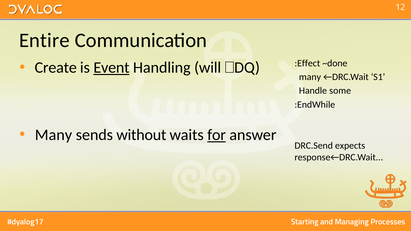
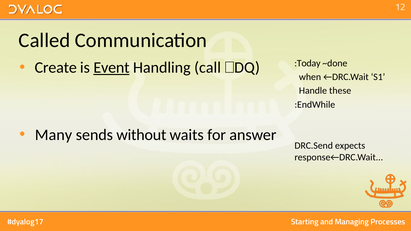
Entire: Entire -> Called (44, 41)
:Effect: :Effect -> :Today (307, 63)
will: will -> call (208, 68)
many: many -> when (310, 77)
some: some -> these (340, 91)
for underline: present -> none (217, 135)
